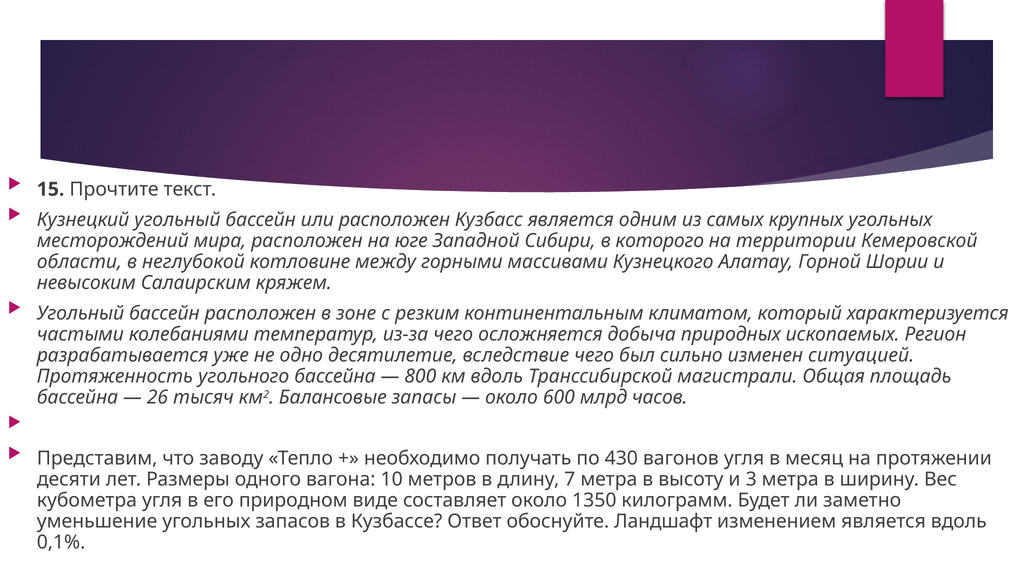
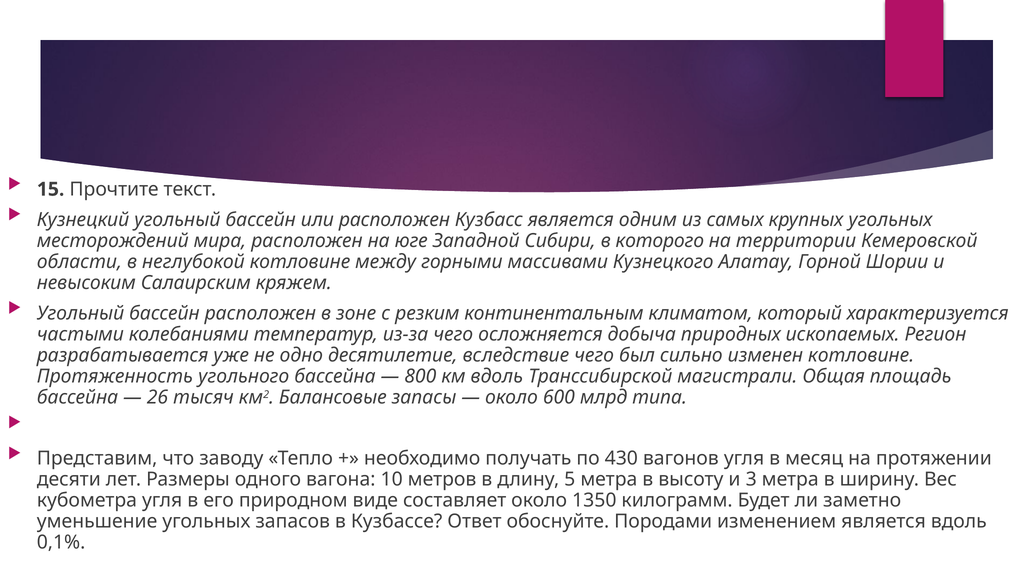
изменен ситуацией: ситуацией -> котловине (861, 355)
часов: часов -> типа (660, 397)
7: 7 -> 5 (570, 479)
Ландшафт: Ландшафт -> Породами (663, 521)
